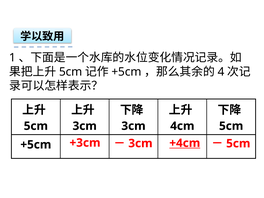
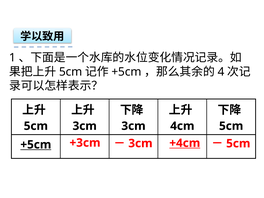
+5cm underline: none -> present (36, 145)
